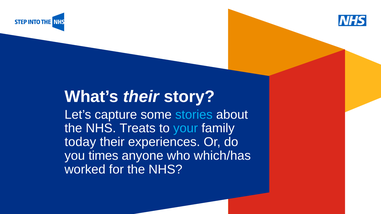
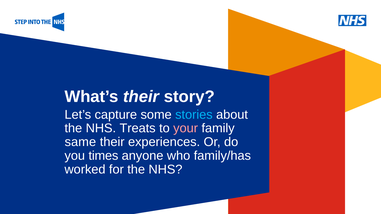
your colour: light blue -> pink (186, 128)
today: today -> same (80, 142)
which/has: which/has -> family/has (222, 156)
